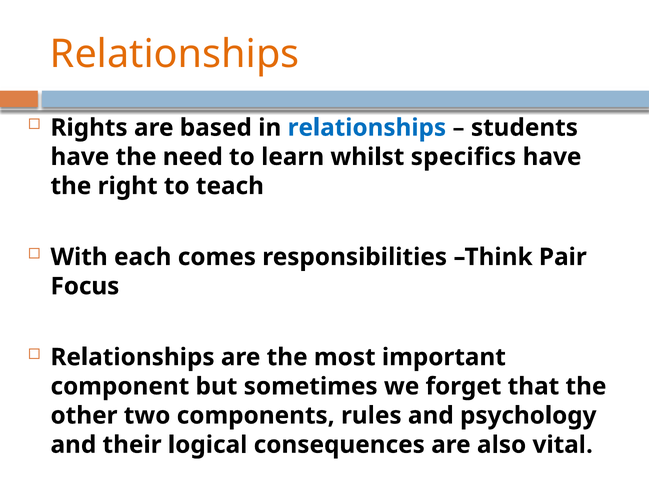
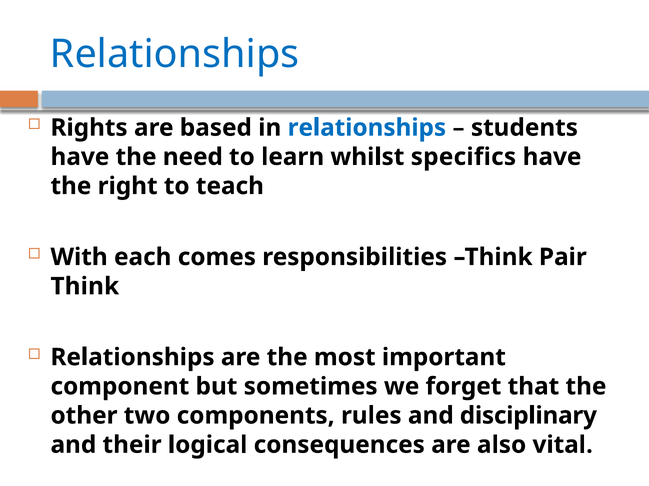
Relationships colour: orange -> blue (175, 54)
Focus: Focus -> Think (85, 287)
psychology: psychology -> disciplinary (528, 416)
